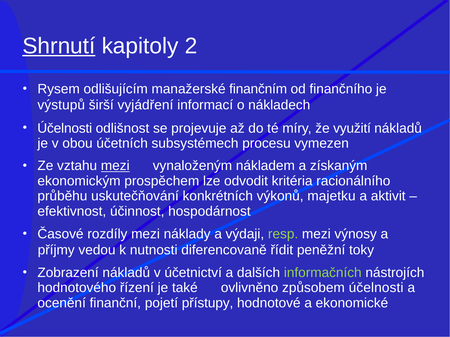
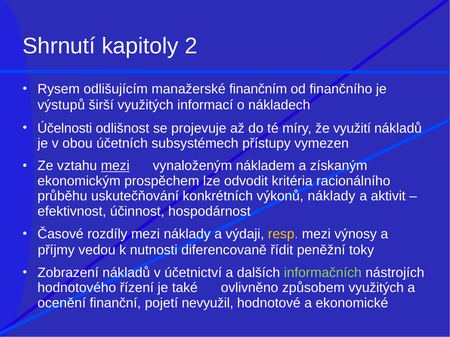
Shrnutí underline: present -> none (59, 46)
širší vyjádření: vyjádření -> využitých (146, 105)
procesu: procesu -> přístupy (266, 144)
výkonů majetku: majetku -> náklady (331, 196)
resp colour: light green -> yellow (283, 234)
způsobem účelnosti: účelnosti -> využitých (376, 288)
přístupy: přístupy -> nevyužil (208, 303)
